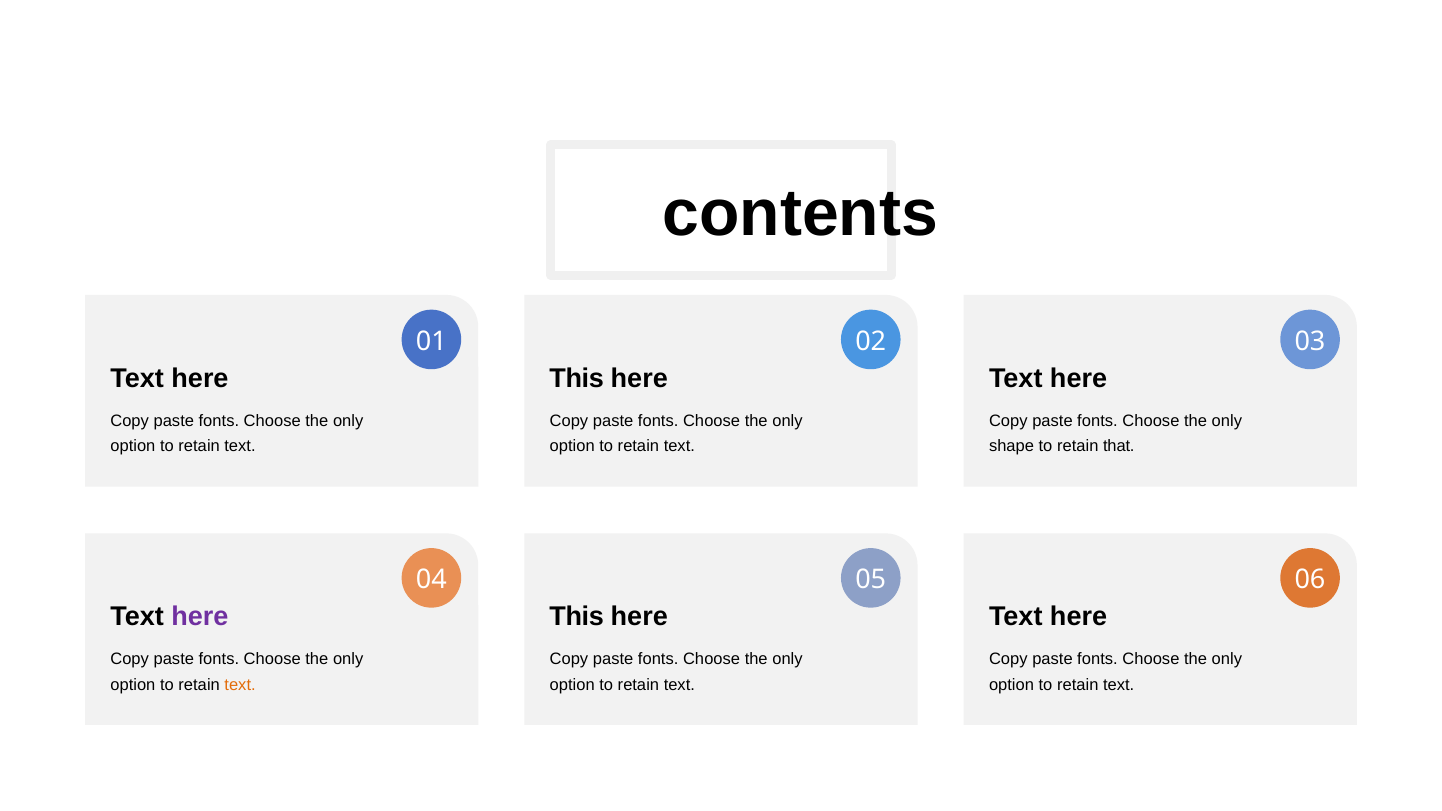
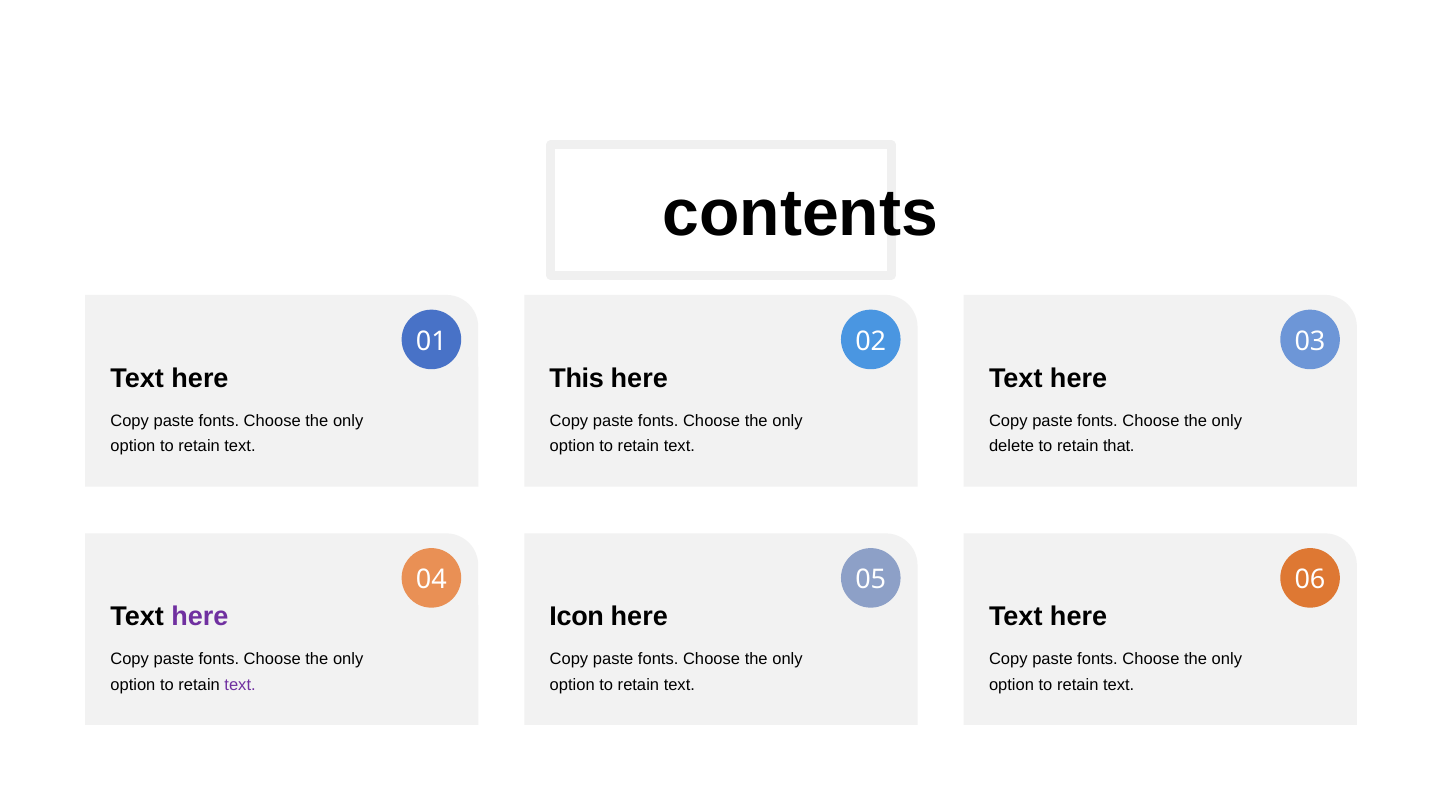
shape: shape -> delete (1012, 447)
This: This -> Icon (577, 617)
text colour: orange -> purple (240, 685)
